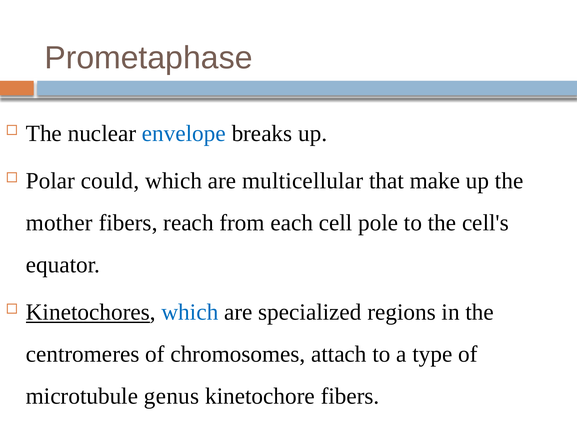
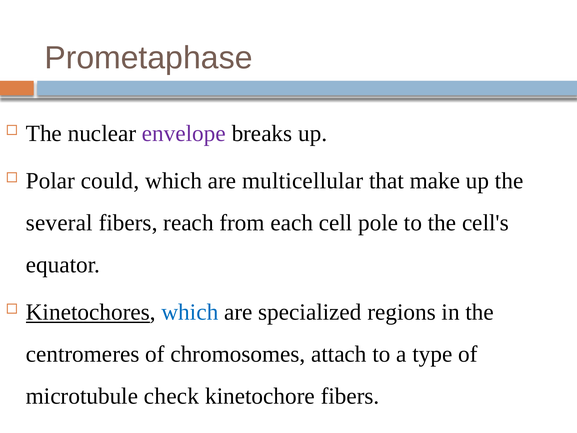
envelope colour: blue -> purple (184, 133)
mother: mother -> several (59, 223)
genus: genus -> check (172, 396)
